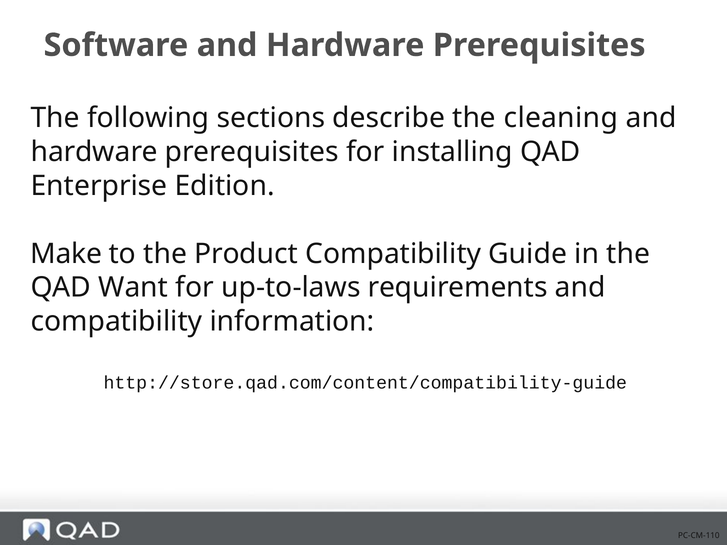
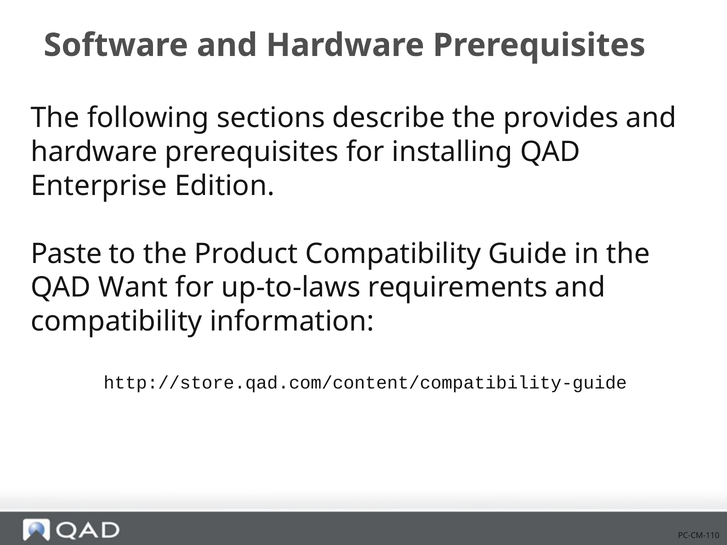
cleaning: cleaning -> provides (561, 118)
Make: Make -> Paste (66, 254)
